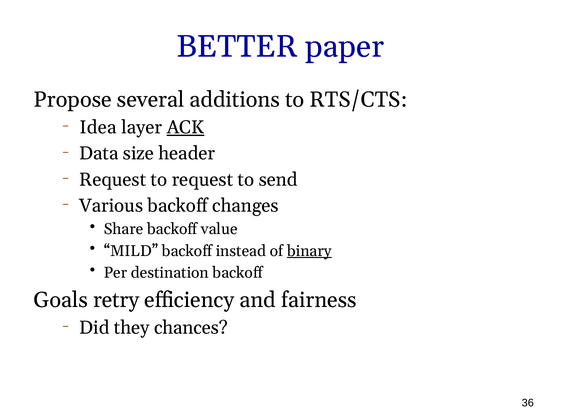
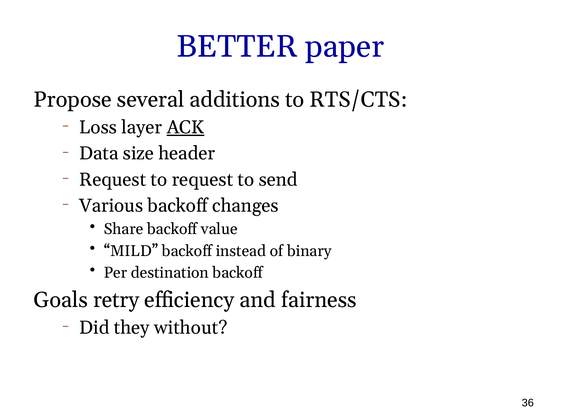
Idea: Idea -> Loss (98, 128)
binary underline: present -> none (309, 251)
chances: chances -> without (191, 328)
